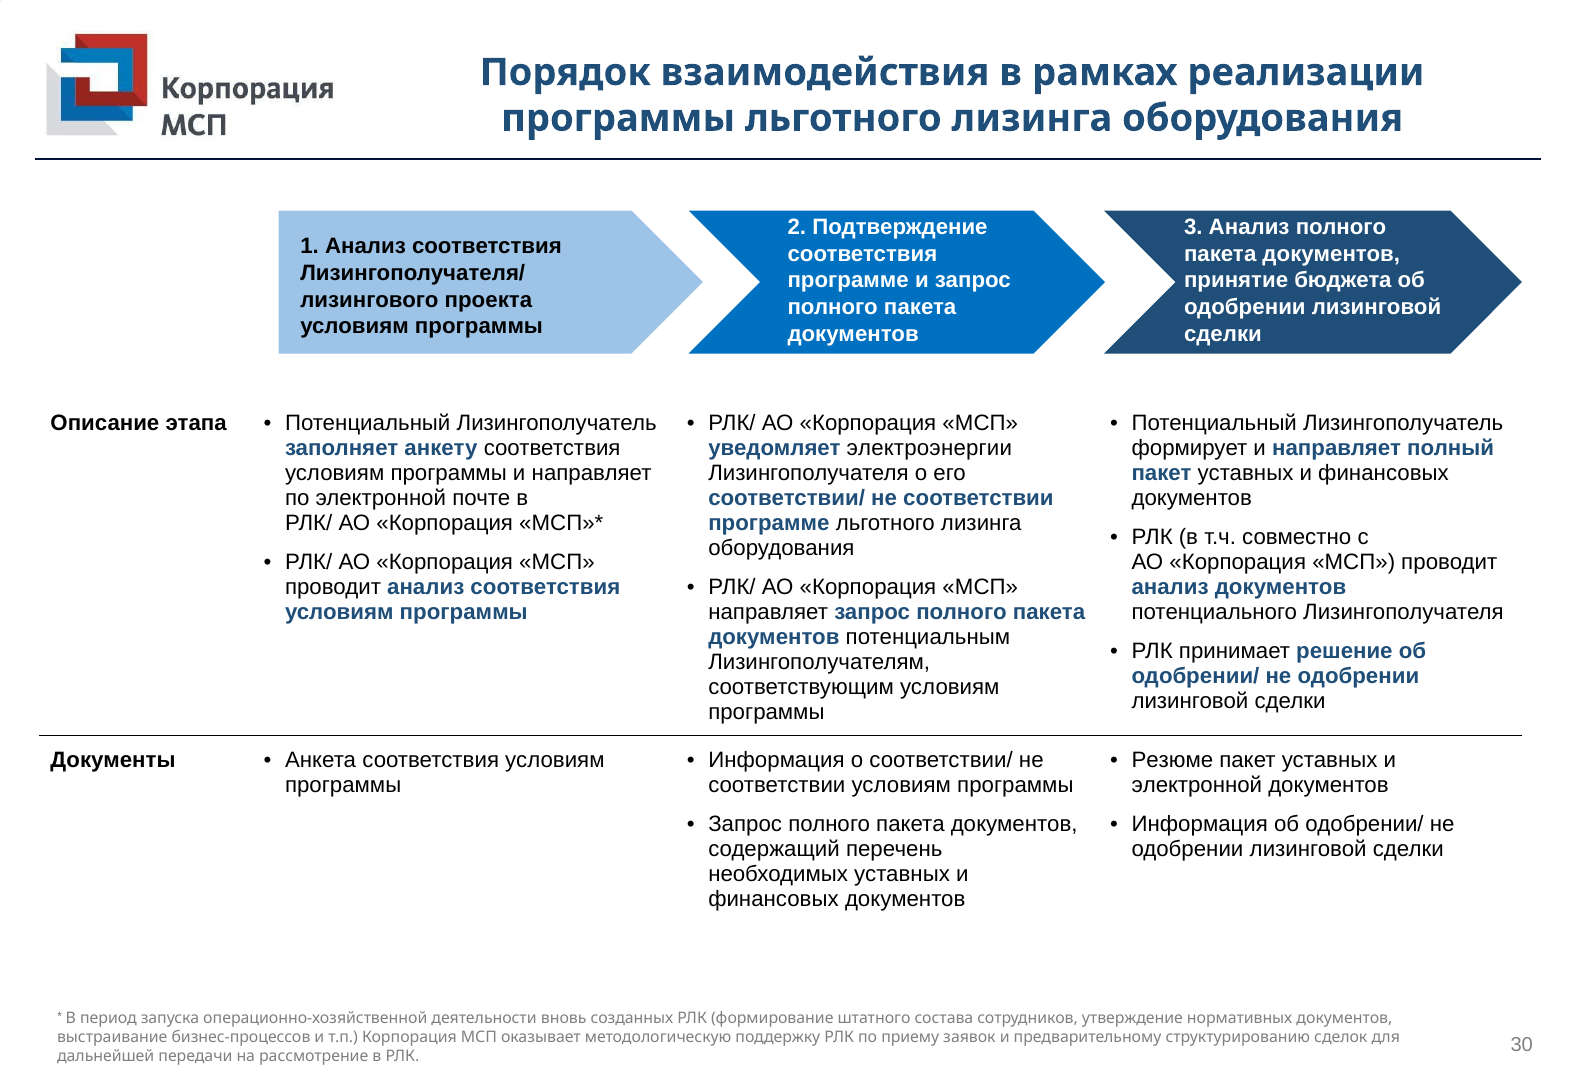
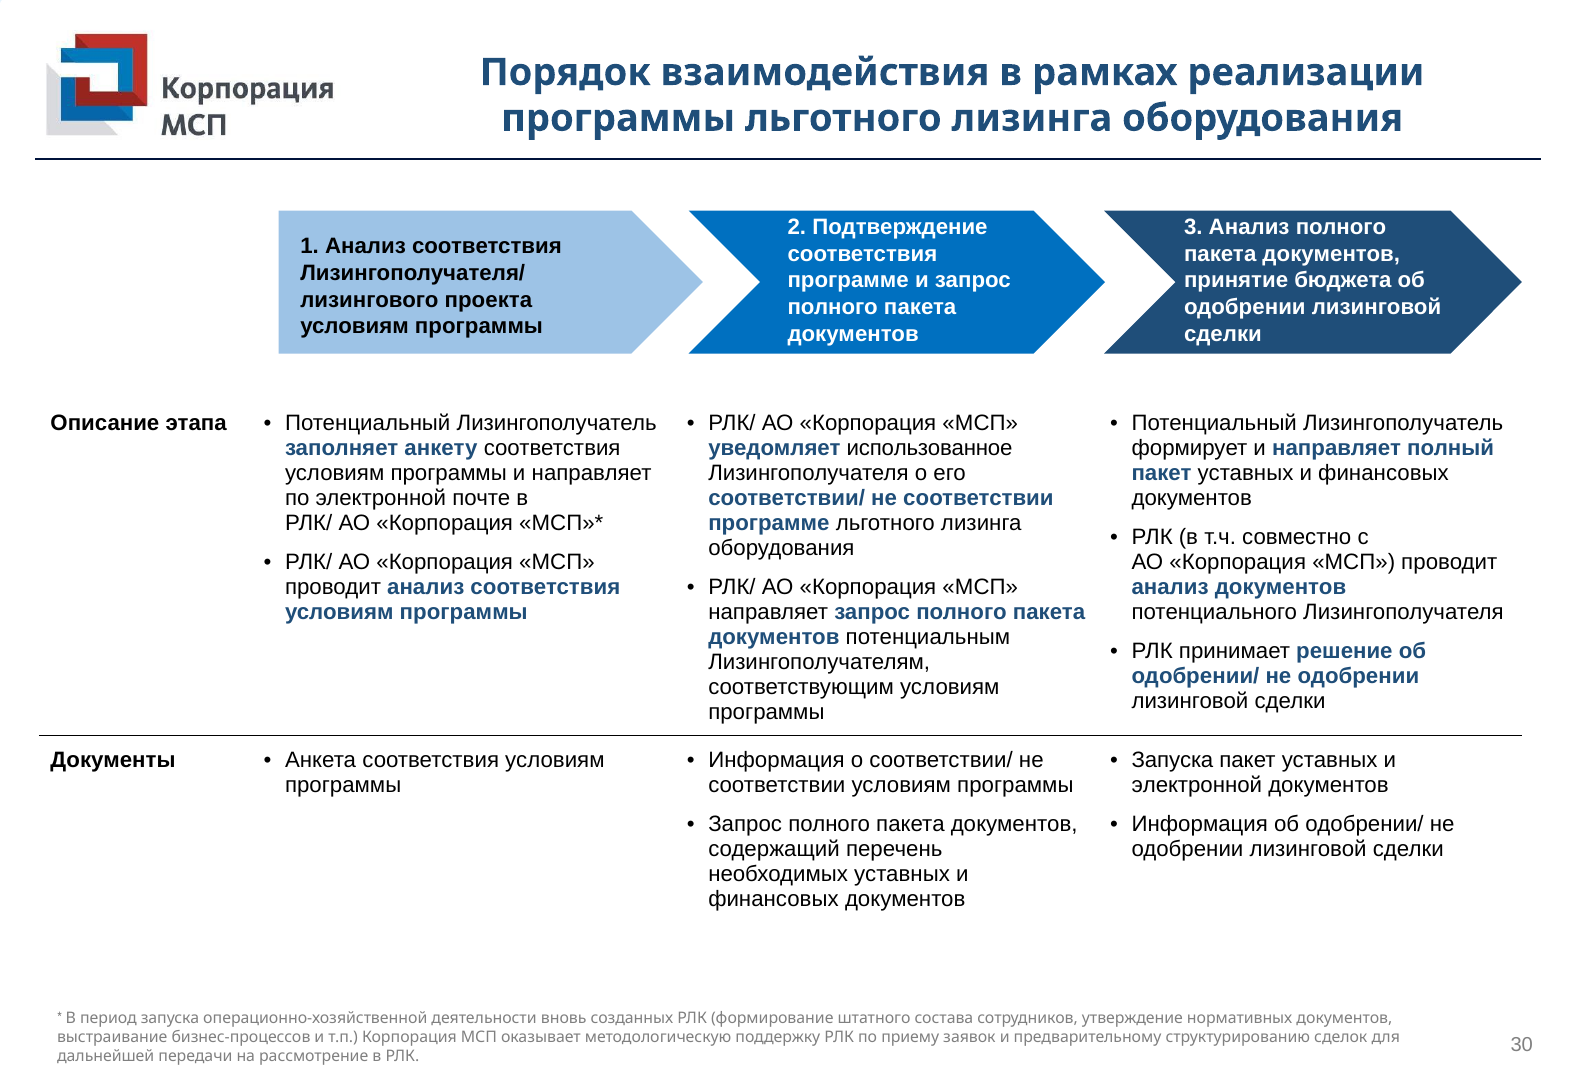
электроэнергии: электроэнергии -> использованное (930, 448)
Резюме: Резюме -> Запуска (1172, 760)
